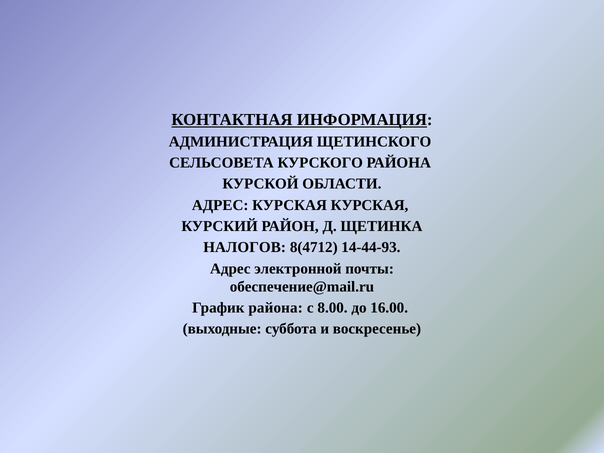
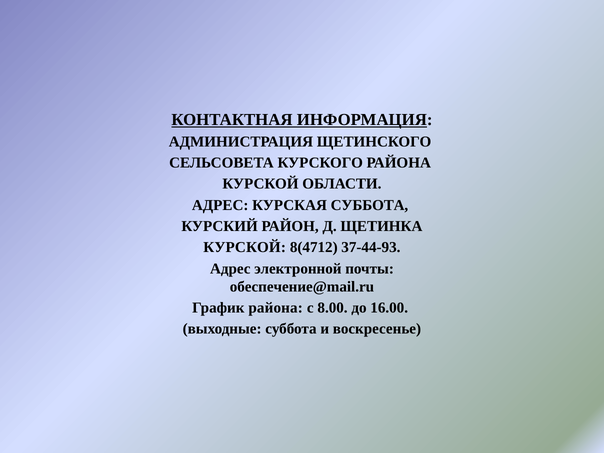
КУРСКАЯ КУРСКАЯ: КУРСКАЯ -> СУББОТА (369, 205)
НАЛОГОВ: НАЛОГОВ -> КУРСКОЙ (245, 247)
14-44-93: 14-44-93 -> 37-44-93 (371, 247)
